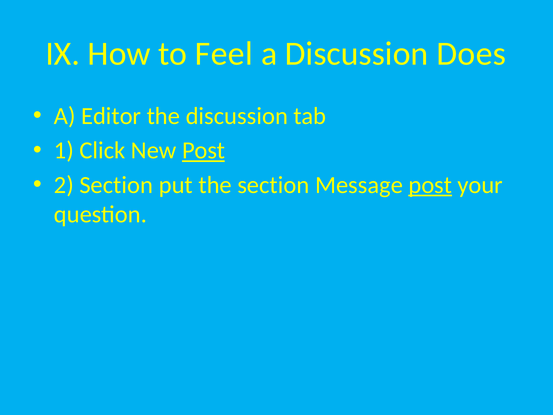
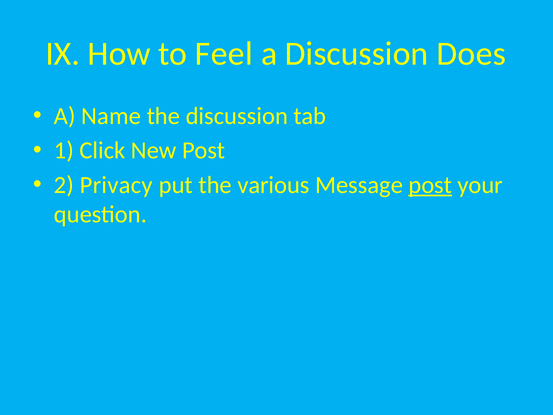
Editor: Editor -> Name (111, 116)
Post underline: present -> none (204, 150)
2 Section: Section -> Privacy (116, 185)
the section: section -> various (273, 185)
